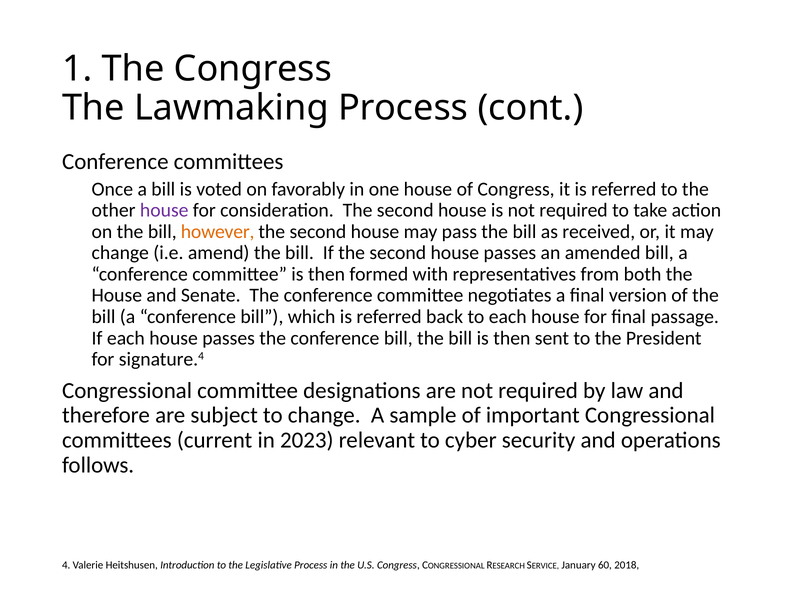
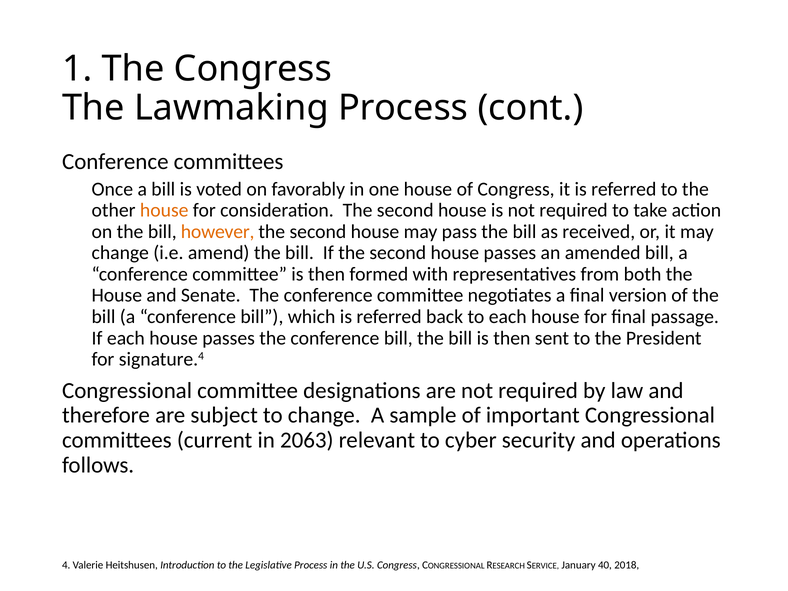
house colour: purple -> orange (164, 210)
2023: 2023 -> 2063 (307, 440)
60: 60 -> 40 (605, 565)
